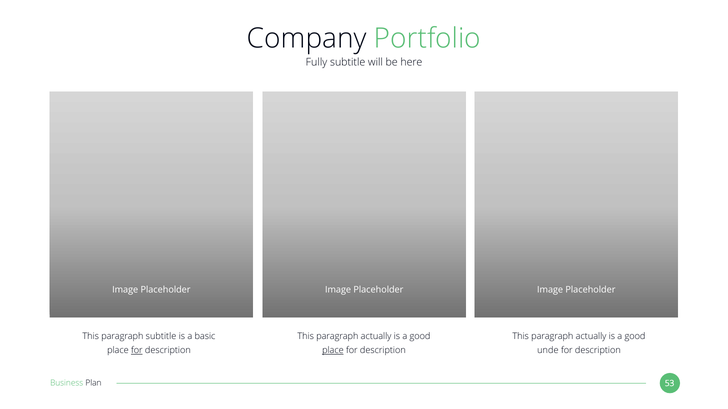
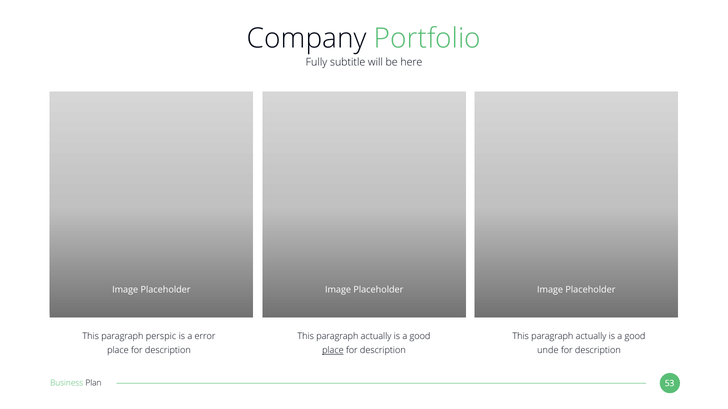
paragraph subtitle: subtitle -> perspic (161, 337)
basic: basic -> error (205, 337)
for underline: present -> none (137, 351)
